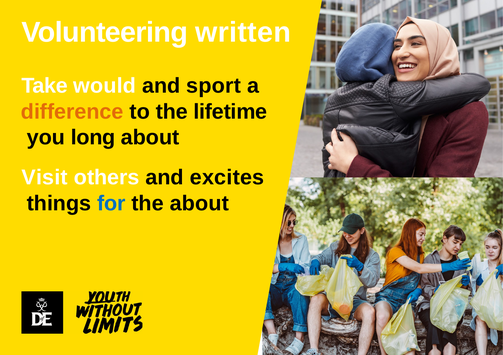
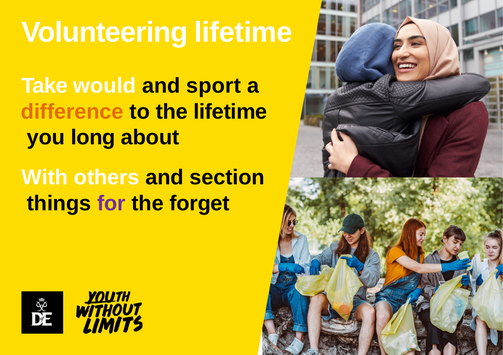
Volunteering written: written -> lifetime (243, 32)
Visit: Visit -> With (45, 178)
excites: excites -> section (227, 178)
for colour: blue -> purple (111, 204)
the about: about -> forget (200, 204)
